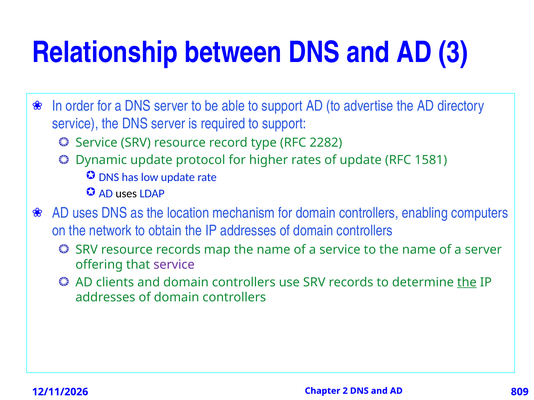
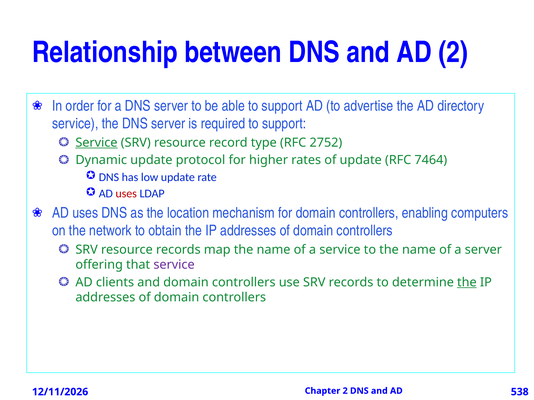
AD 3: 3 -> 2 (453, 53)
Service underline: none -> present (96, 143)
2282: 2282 -> 2752 (326, 143)
1581: 1581 -> 7464 (431, 160)
uses colour: black -> red (126, 194)
809: 809 -> 538 (520, 392)
